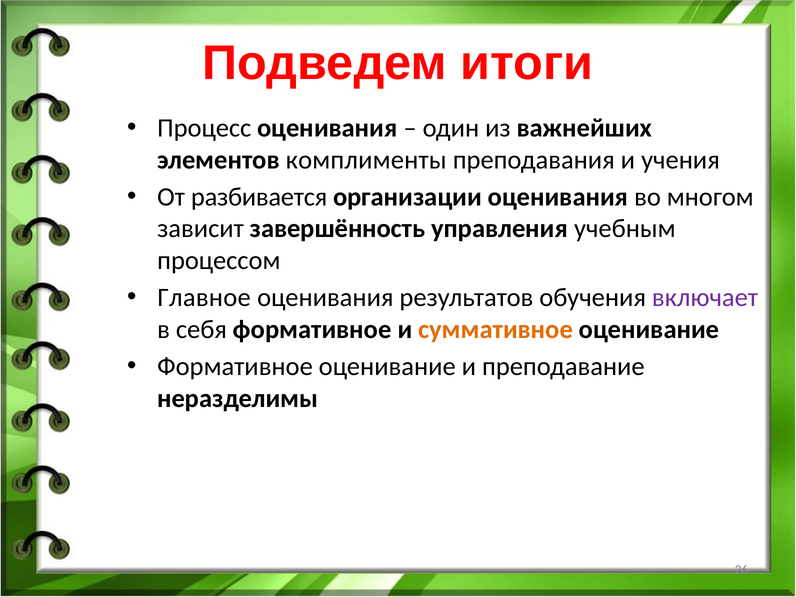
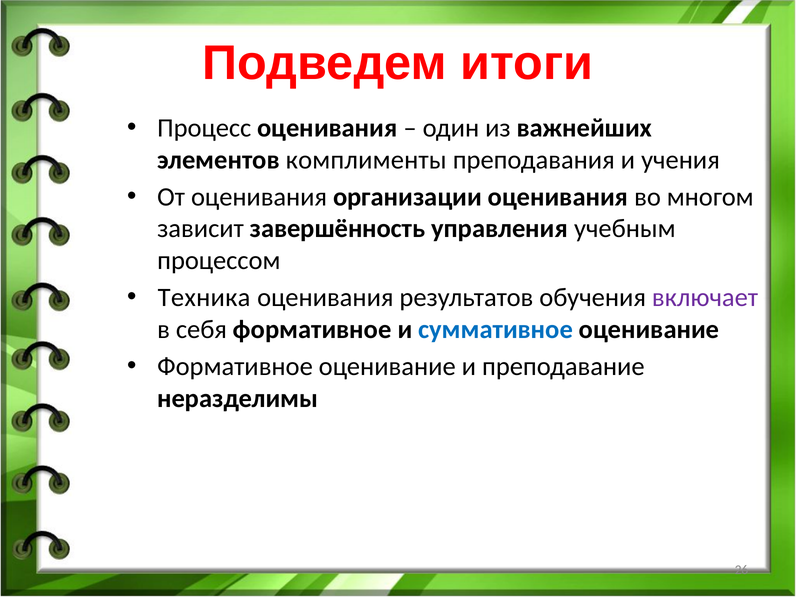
От разбивается: разбивается -> оценивания (259, 197)
Главное: Главное -> Техника (204, 298)
суммативное colour: orange -> blue (496, 330)
